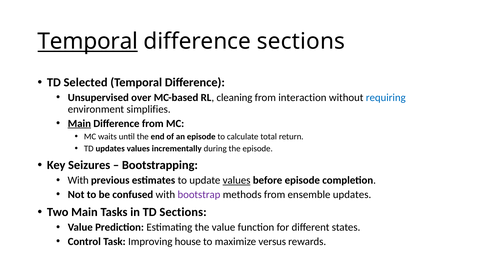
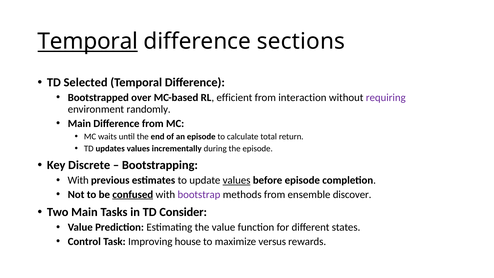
Unsupervised: Unsupervised -> Bootstrapped (98, 97)
cleaning: cleaning -> efficient (234, 97)
requiring colour: blue -> purple (386, 97)
simplifies: simplifies -> randomly (149, 109)
Main underline: present -> none (79, 123)
Seizures: Seizures -> Discrete (89, 165)
confused underline: none -> present (133, 194)
ensemble updates: updates -> discover (352, 194)
TD Sections: Sections -> Consider (183, 212)
